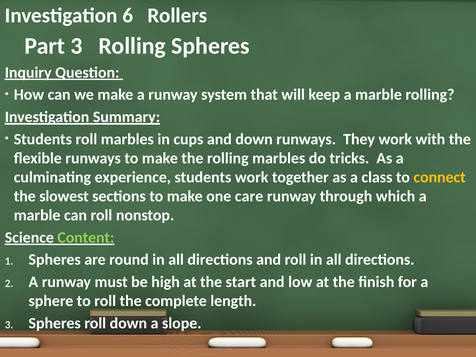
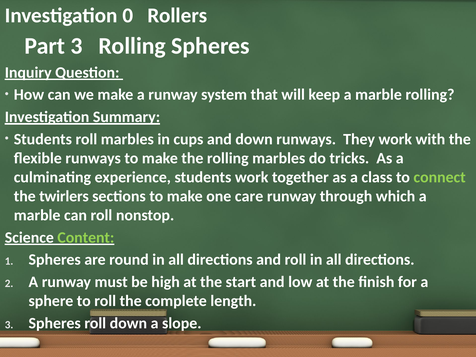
6: 6 -> 0 (128, 15)
connect colour: yellow -> light green (440, 177)
slowest: slowest -> twirlers (64, 196)
